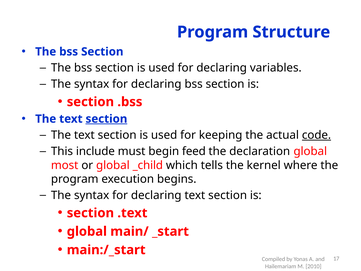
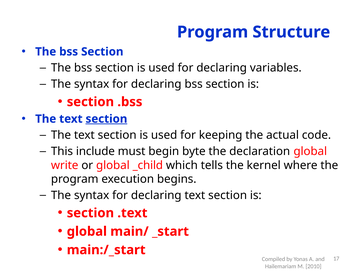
code underline: present -> none (316, 135)
feed: feed -> byte (194, 151)
most: most -> write (65, 165)
